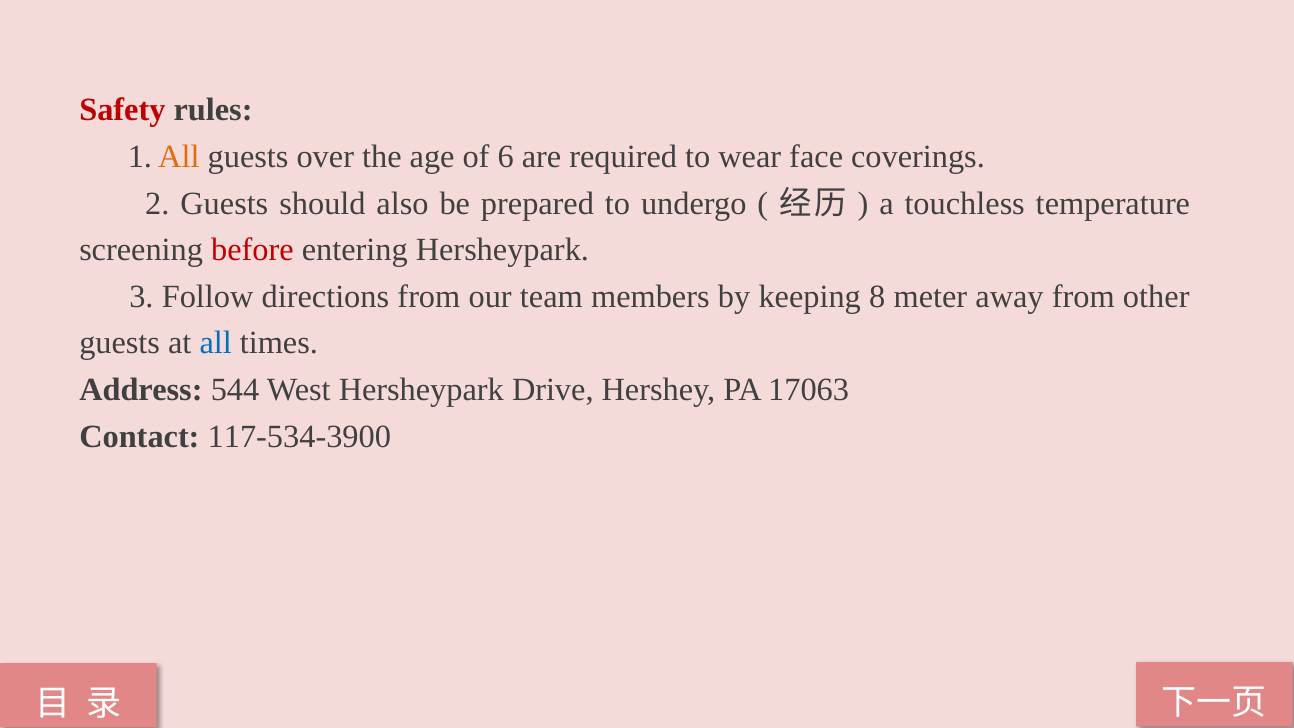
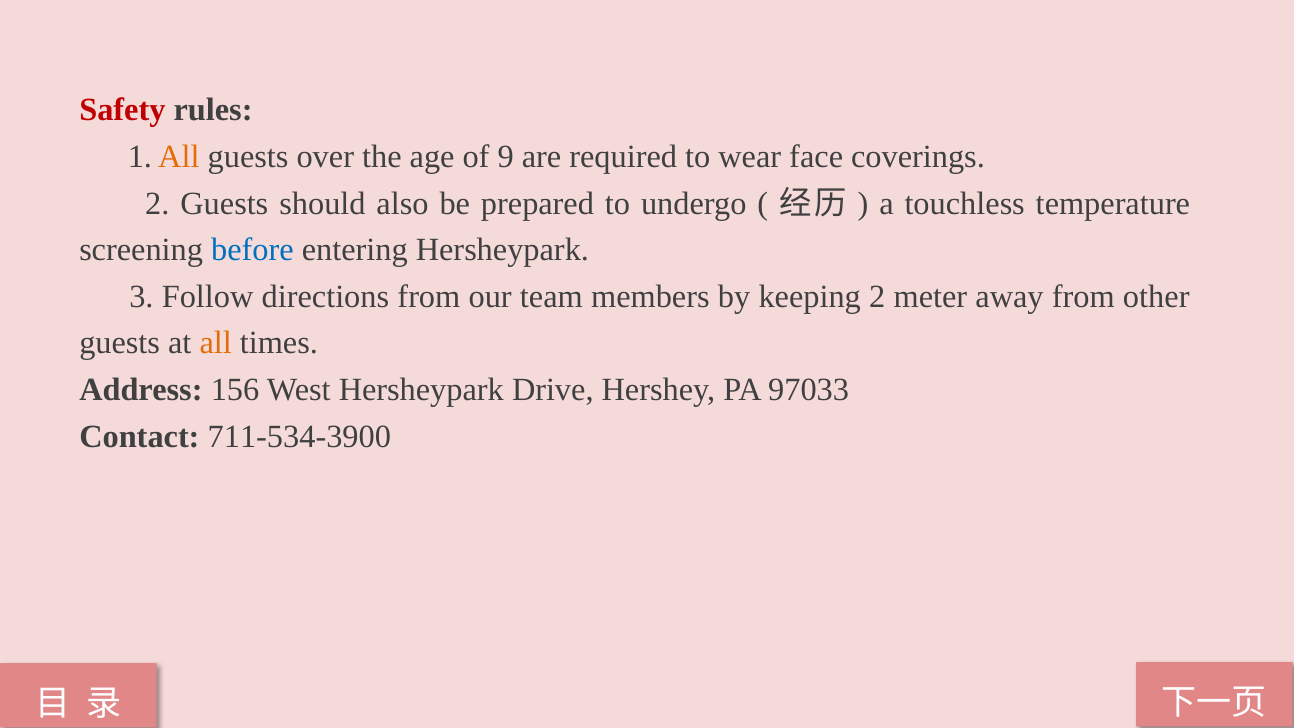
6: 6 -> 9 (506, 157)
before colour: red -> blue (252, 250)
keeping 8: 8 -> 2 (877, 297)
all colour: blue -> orange (216, 343)
544: 544 -> 156 (235, 390)
17063: 17063 -> 97033 (809, 390)
117-534-3900: 117-534-3900 -> 711-534-3900 (299, 436)
